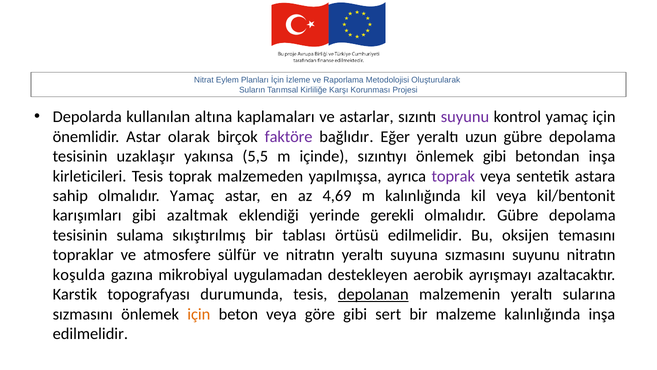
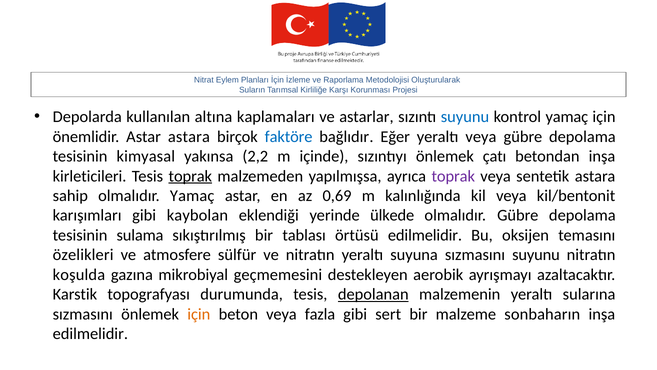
suyunu colour: purple -> blue (465, 117)
Astar olarak: olarak -> astara (189, 136)
faktöre colour: purple -> blue (289, 136)
yeraltı uzun: uzun -> veya (481, 136)
uzaklaşır: uzaklaşır -> kimyasal (146, 156)
5,5: 5,5 -> 2,2 (255, 156)
önlemek gibi: gibi -> çatı (495, 156)
toprak underline: none -> present (190, 176)
4,69: 4,69 -> 0,69 (337, 196)
azaltmak: azaltmak -> kaybolan (197, 215)
gerekli: gerekli -> ülkede (392, 215)
topraklar: topraklar -> özelikleri (83, 255)
uygulamadan: uygulamadan -> geçmemesini (278, 274)
göre: göre -> fazla (320, 314)
malzeme kalınlığında: kalınlığında -> sonbaharın (542, 314)
